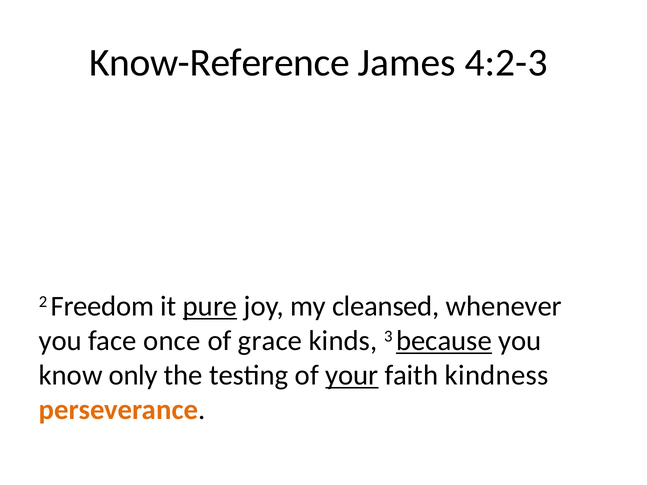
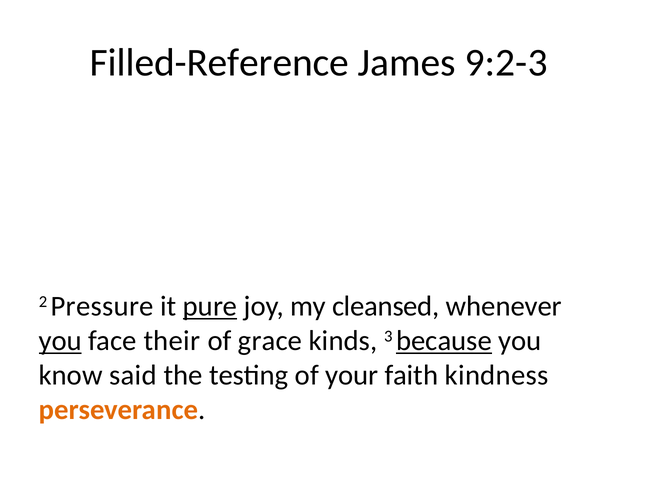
Know-Reference: Know-Reference -> Filled-Reference (219, 63)
4:2-3: 4:2-3 -> 9:2-3 (506, 63)
Freedom: Freedom -> Pressure (102, 306)
you underline: none -> present (60, 341)
once: once -> their (172, 341)
only: only -> said (133, 375)
your underline: present -> none (352, 375)
